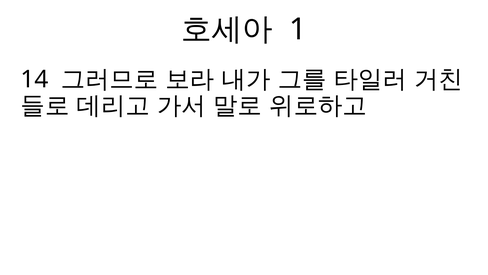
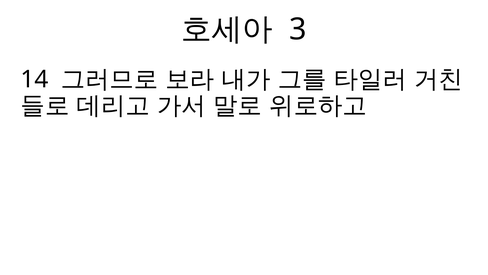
1: 1 -> 3 (298, 29)
